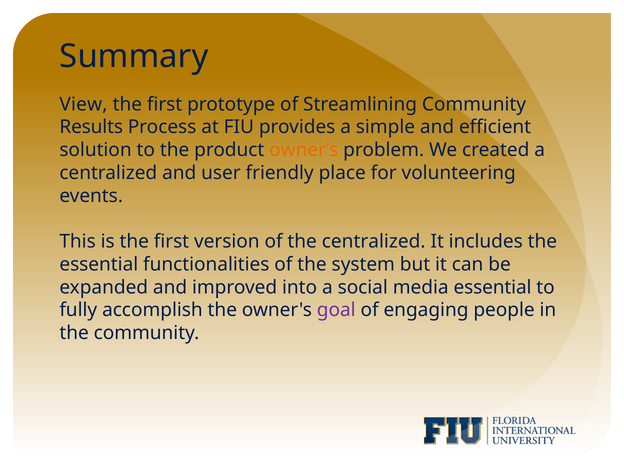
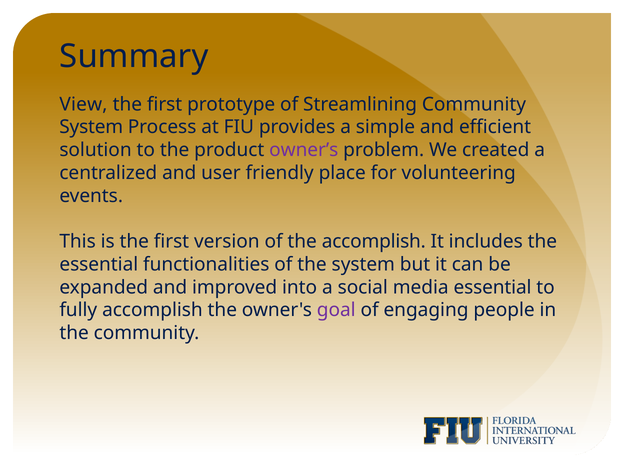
Results: Results -> System (91, 127)
owner’s colour: orange -> purple (304, 150)
the centralized: centralized -> accomplish (374, 242)
